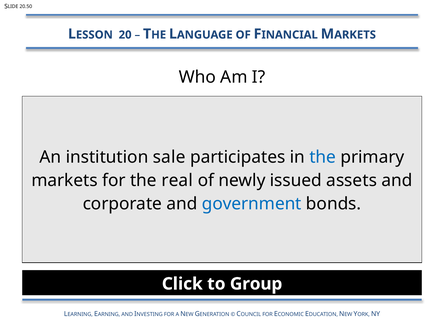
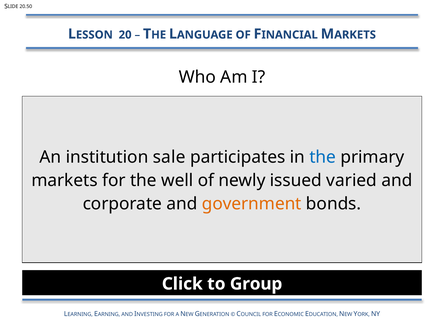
real: real -> well (177, 180)
assets: assets -> varied (352, 180)
government colour: blue -> orange (252, 204)
